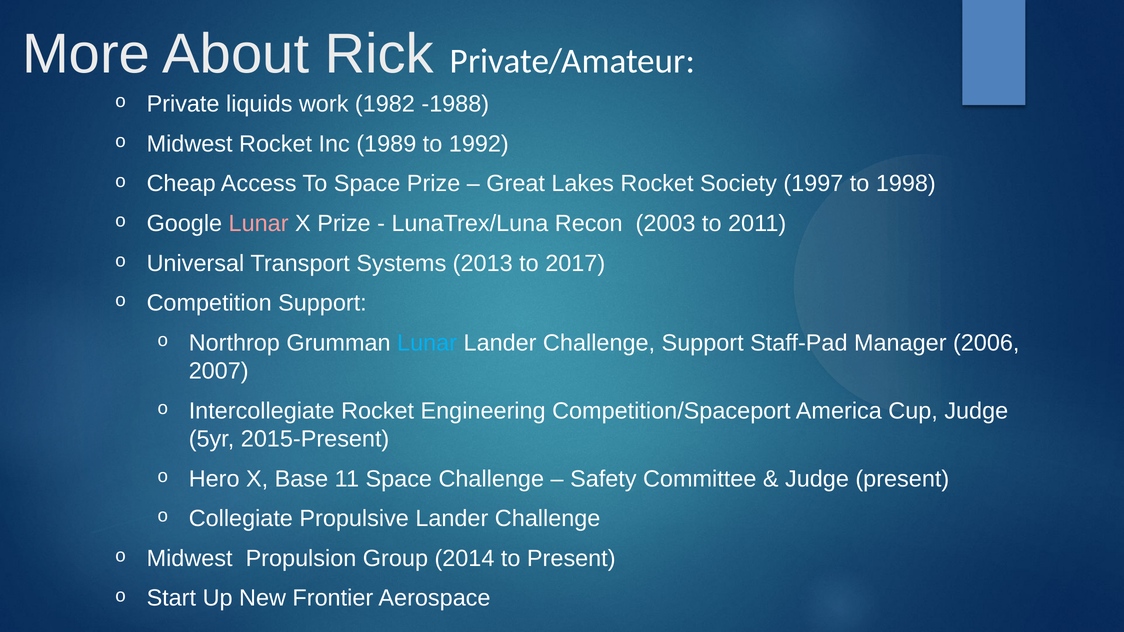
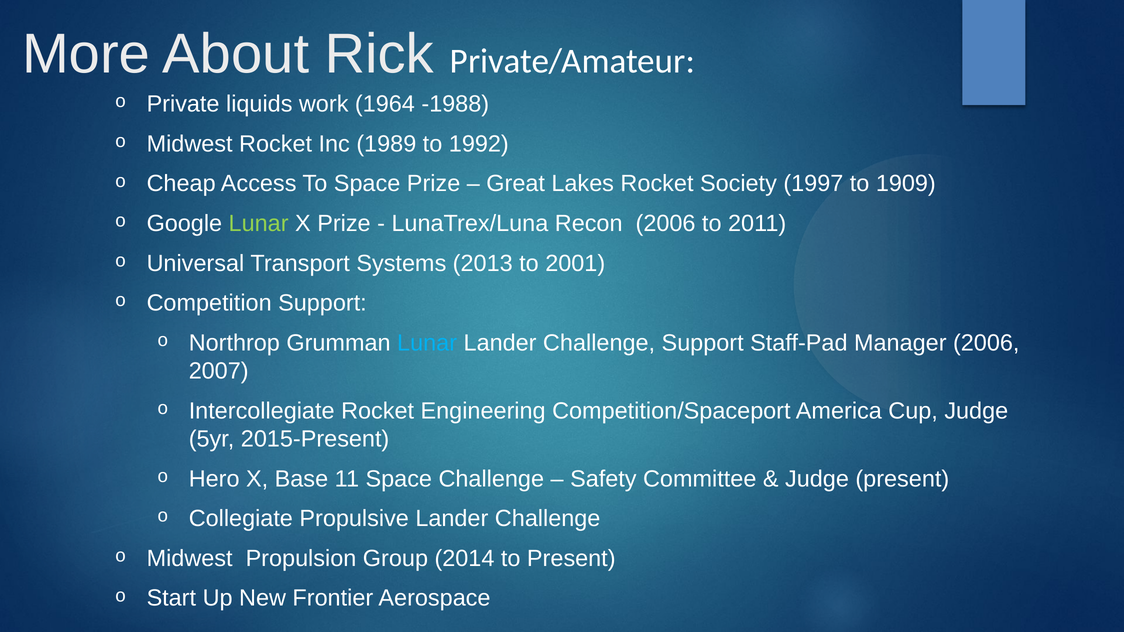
1982: 1982 -> 1964 (385, 104)
1998: 1998 -> 1909 (906, 184)
Lunar colour: pink -> light green (259, 224)
Recon 2003: 2003 -> 2006 (666, 224)
2017: 2017 -> 2001 (575, 263)
